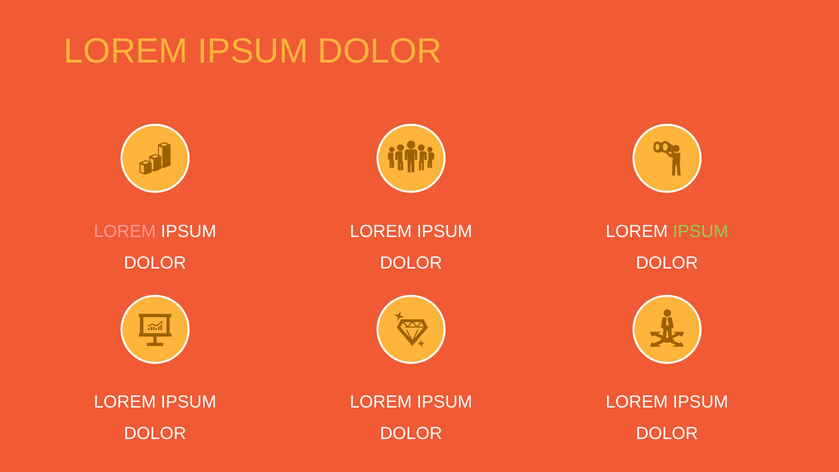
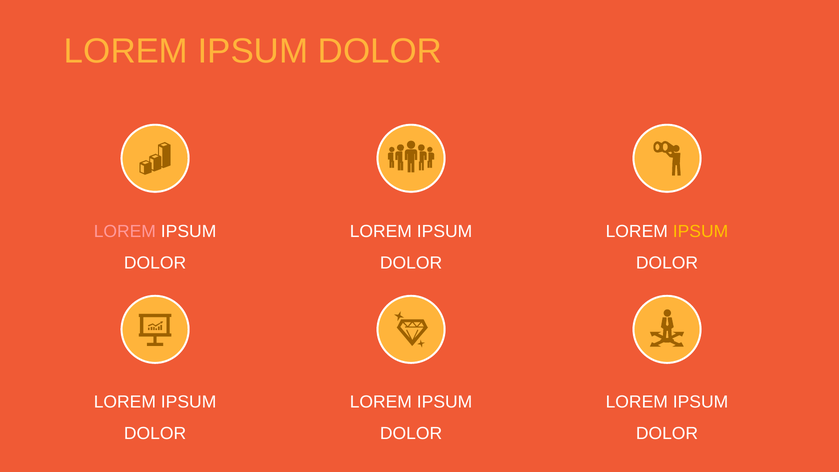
IPSUM colour: light green -> yellow (701, 231)
